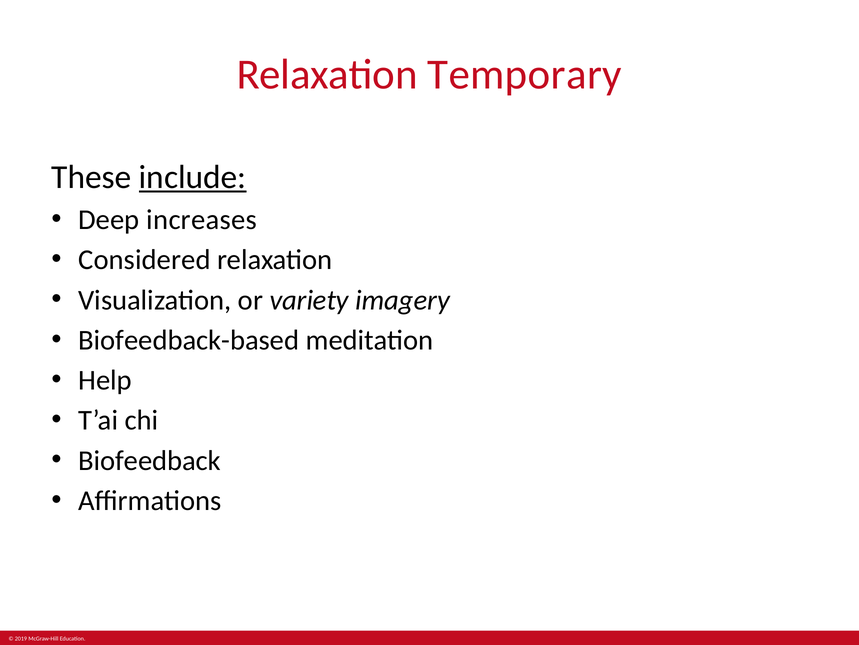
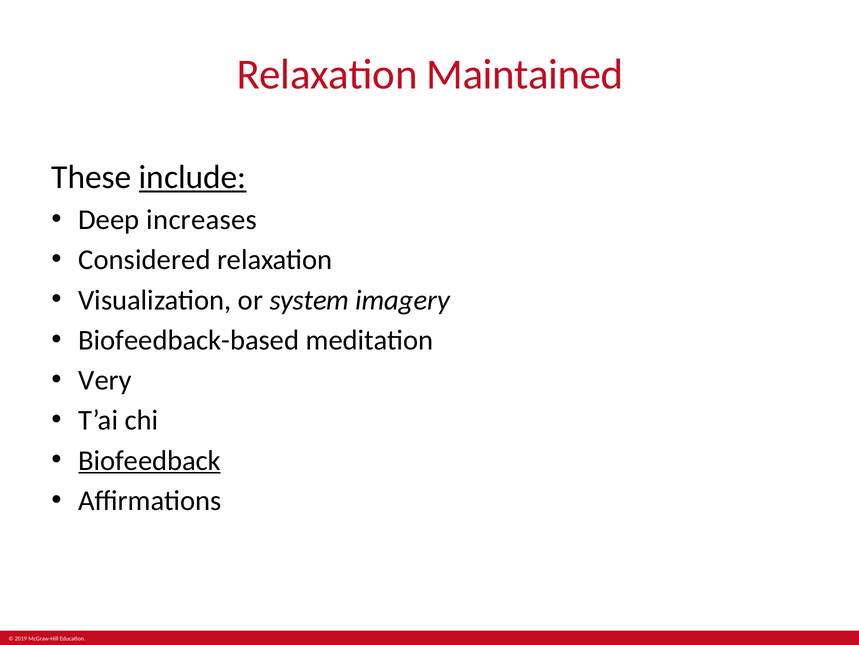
Temporary: Temporary -> Maintained (525, 75)
variety: variety -> system (309, 300)
Help: Help -> Very (105, 380)
Biofeedback underline: none -> present (150, 460)
